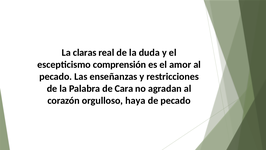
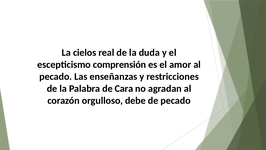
claras: claras -> cielos (85, 52)
haya: haya -> debe (135, 100)
